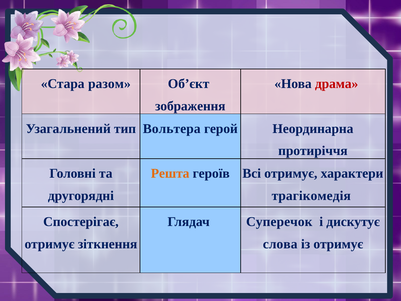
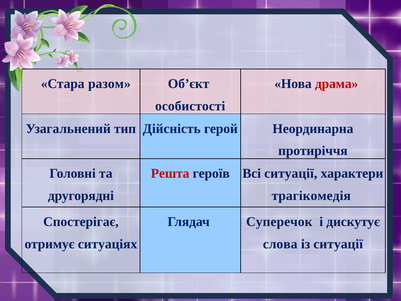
зображення: зображення -> особистості (190, 106)
Вольтера: Вольтера -> Дійсність (172, 129)
Решта colour: orange -> red (170, 173)
Всі отримує: отримує -> ситуації (291, 173)
зіткнення: зіткнення -> ситуаціях (108, 244)
із отримує: отримує -> ситуації (338, 244)
